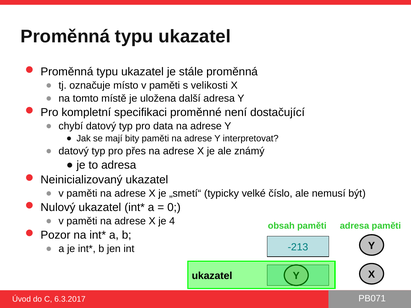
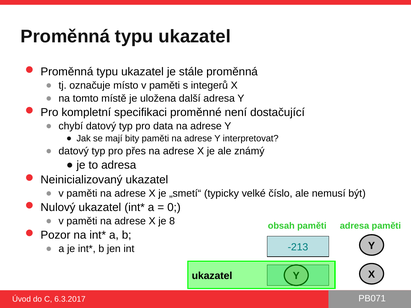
velikosti: velikosti -> integerů (209, 85)
4: 4 -> 8 (172, 221)
